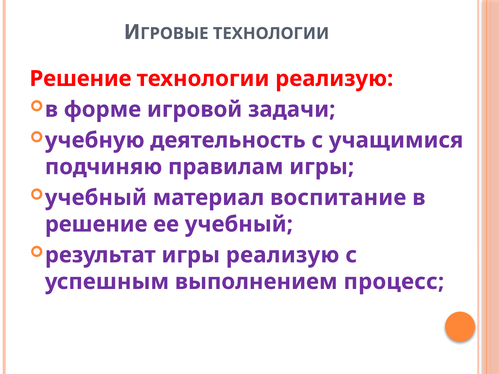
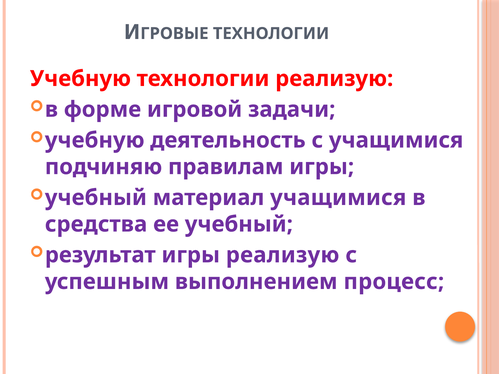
Решение: Решение -> Учебную (80, 79)
материал воспитание: воспитание -> учащимися (338, 198)
решение: решение -> средства (96, 224)
